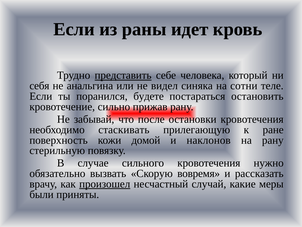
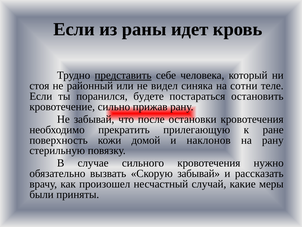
себя: себя -> стоя (39, 86)
анальгина: анальгина -> районный (90, 86)
стаскивать: стаскивать -> прекратить (124, 129)
Скорую вовремя: вовремя -> забывай (199, 173)
произошел underline: present -> none (105, 184)
